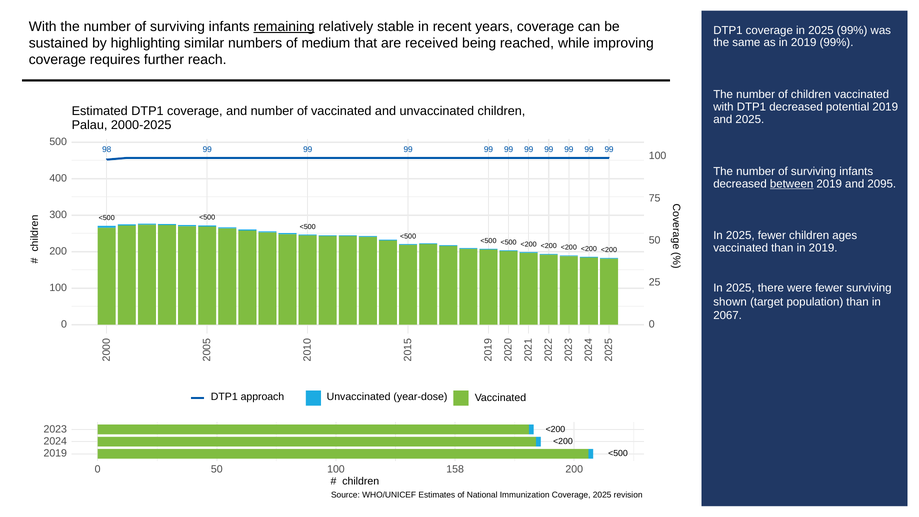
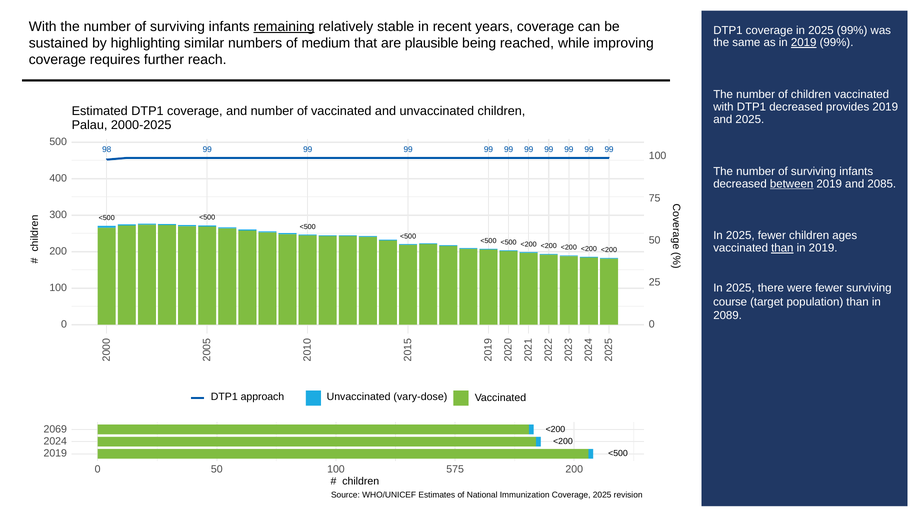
received: received -> plausible (432, 43)
2019 underline: none -> present (804, 43)
potential: potential -> provides (848, 107)
2095: 2095 -> 2085 (882, 184)
than underline: none -> present (782, 248)
shown: shown -> course (730, 302)
2067: 2067 -> 2089 (728, 316)
year-dose: year-dose -> vary-dose (420, 397)
2023: 2023 -> 2069 (55, 429)
158: 158 -> 575 (455, 469)
